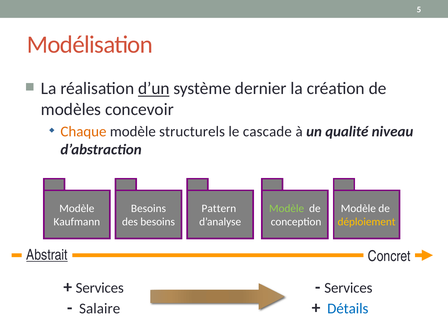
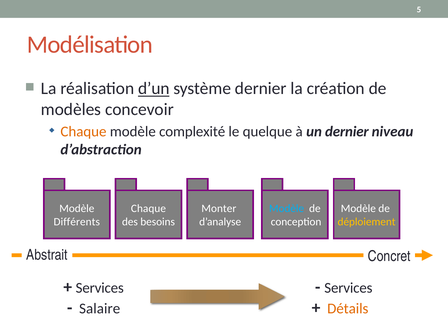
structurels: structurels -> complexité (192, 132)
cascade: cascade -> quelque (267, 132)
un qualité: qualité -> dernier (347, 132)
Besoins: Besoins -> Chaque (148, 208)
Pattern: Pattern -> Monter (219, 208)
Modèle colour: light green -> light blue (287, 208)
Kaufmann: Kaufmann -> Différents (77, 222)
Abstrait underline: present -> none (47, 255)
Détails colour: blue -> orange (348, 309)
